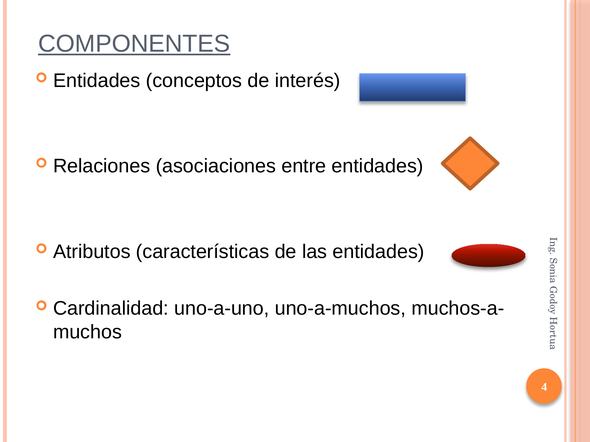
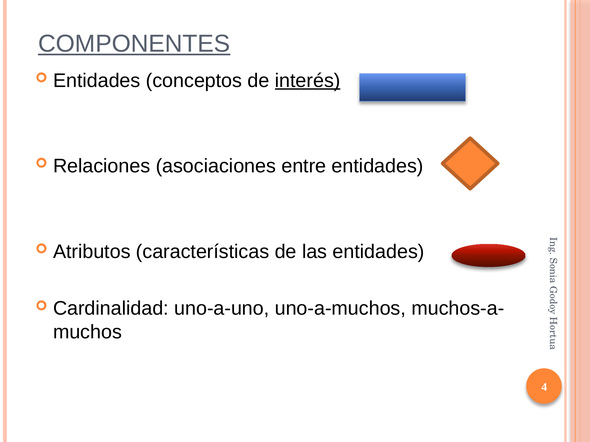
interés underline: none -> present (308, 81)
